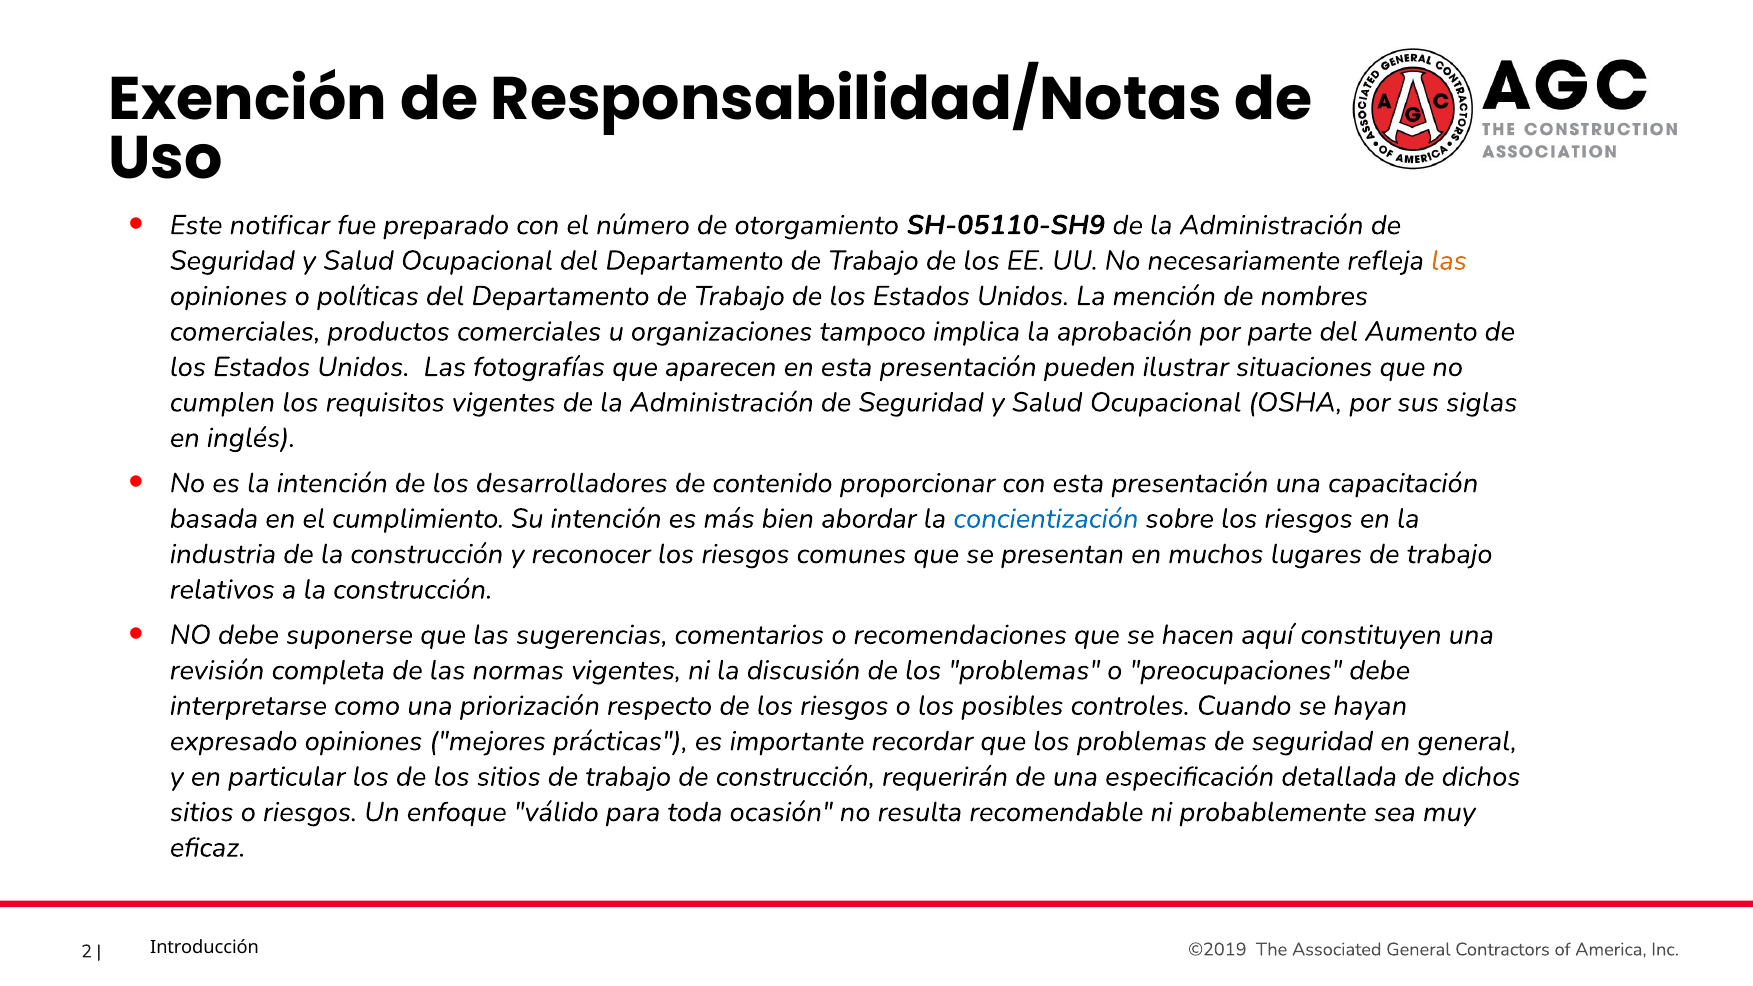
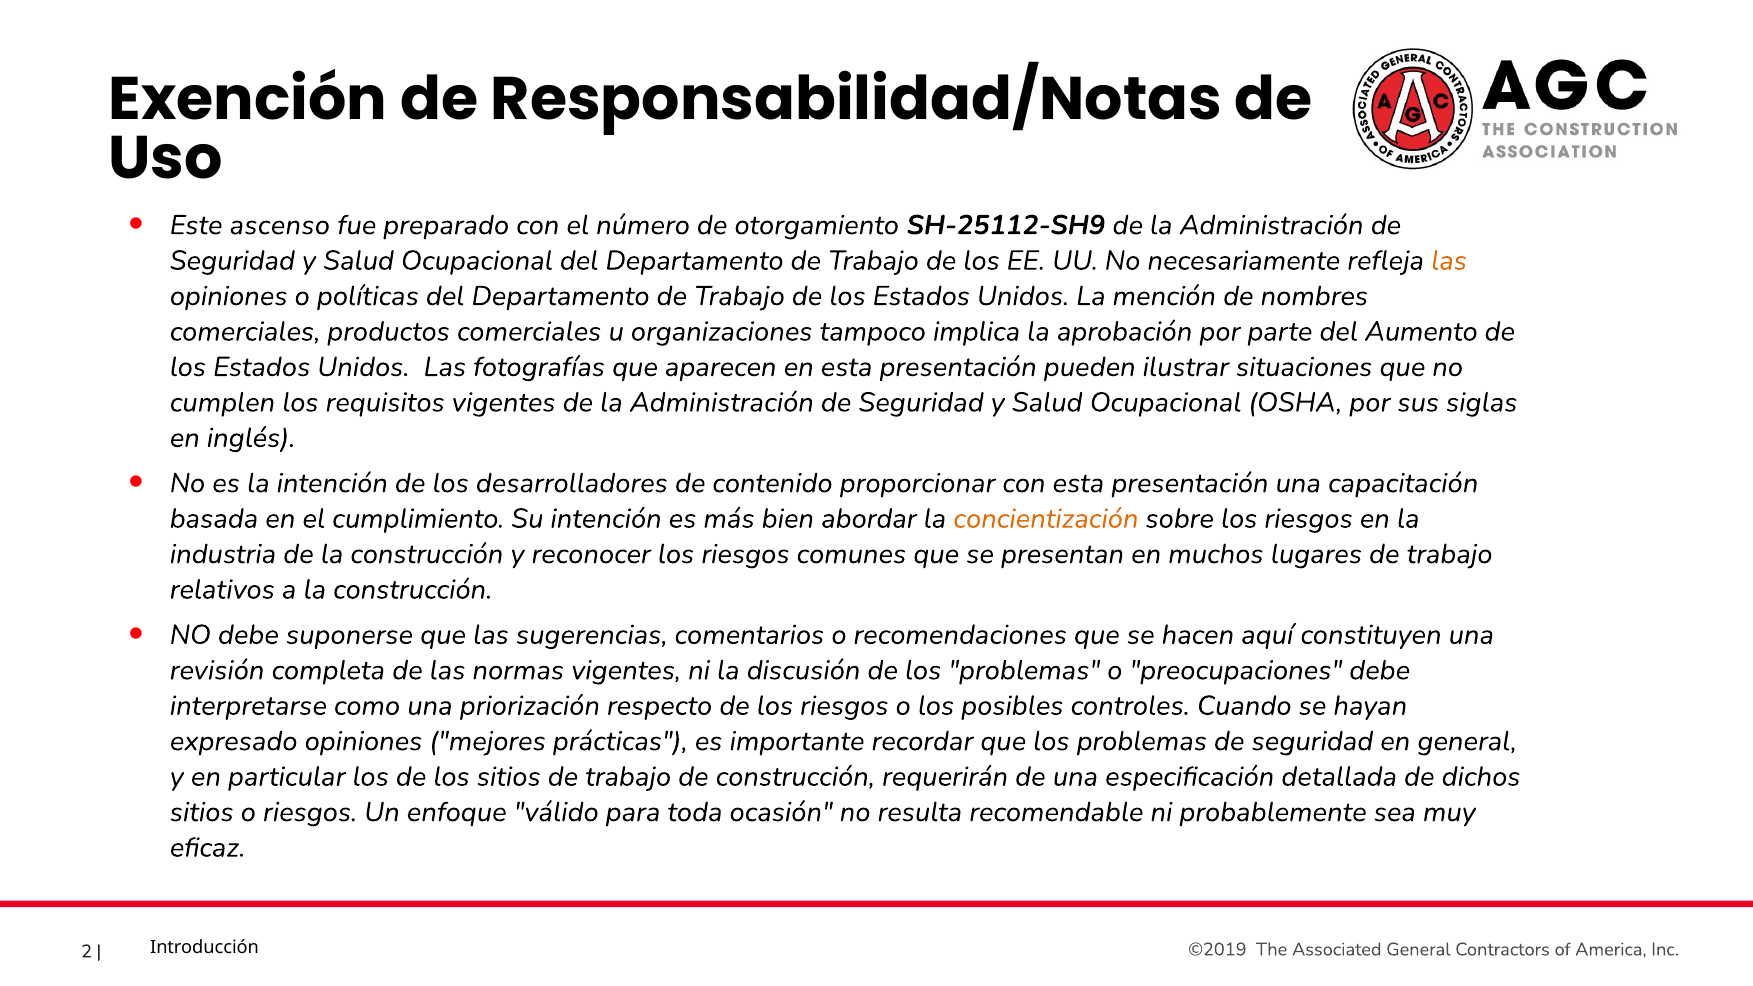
notificar: notificar -> ascenso (280, 225)
SH-05110-SH9: SH-05110-SH9 -> SH-25112-SH9 (1006, 225)
concientización colour: blue -> orange (1046, 519)
